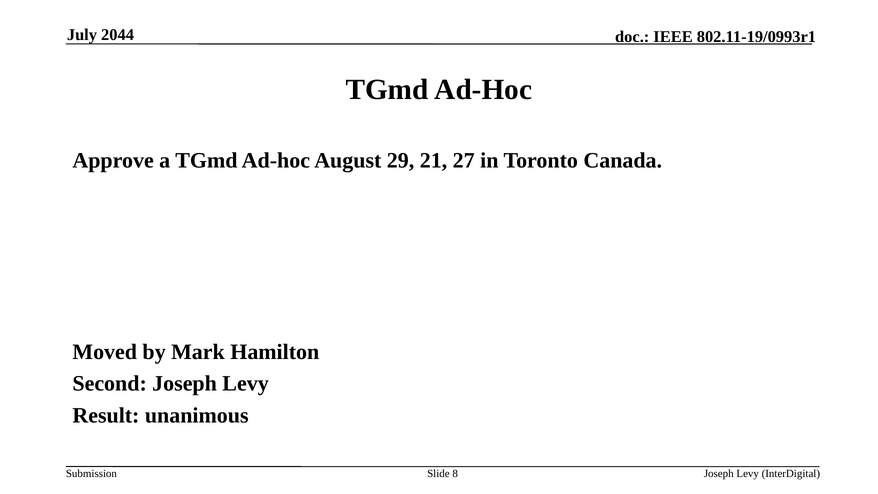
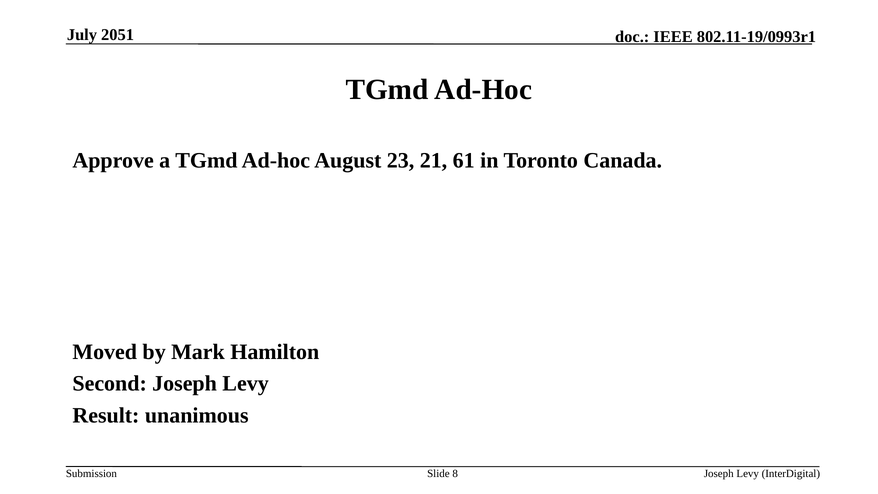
2044: 2044 -> 2051 (118, 35)
29: 29 -> 23 (401, 161)
27: 27 -> 61 (464, 161)
